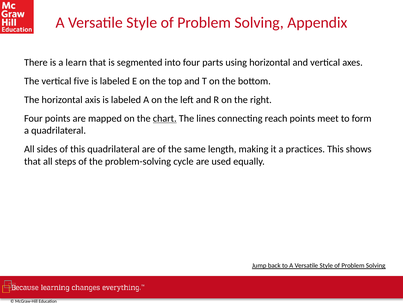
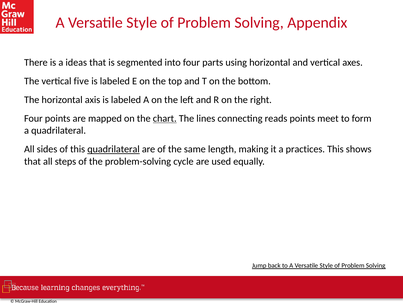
learn: learn -> ideas (76, 62)
reach: reach -> reads (276, 118)
quadrilateral underline: none -> present (114, 149)
